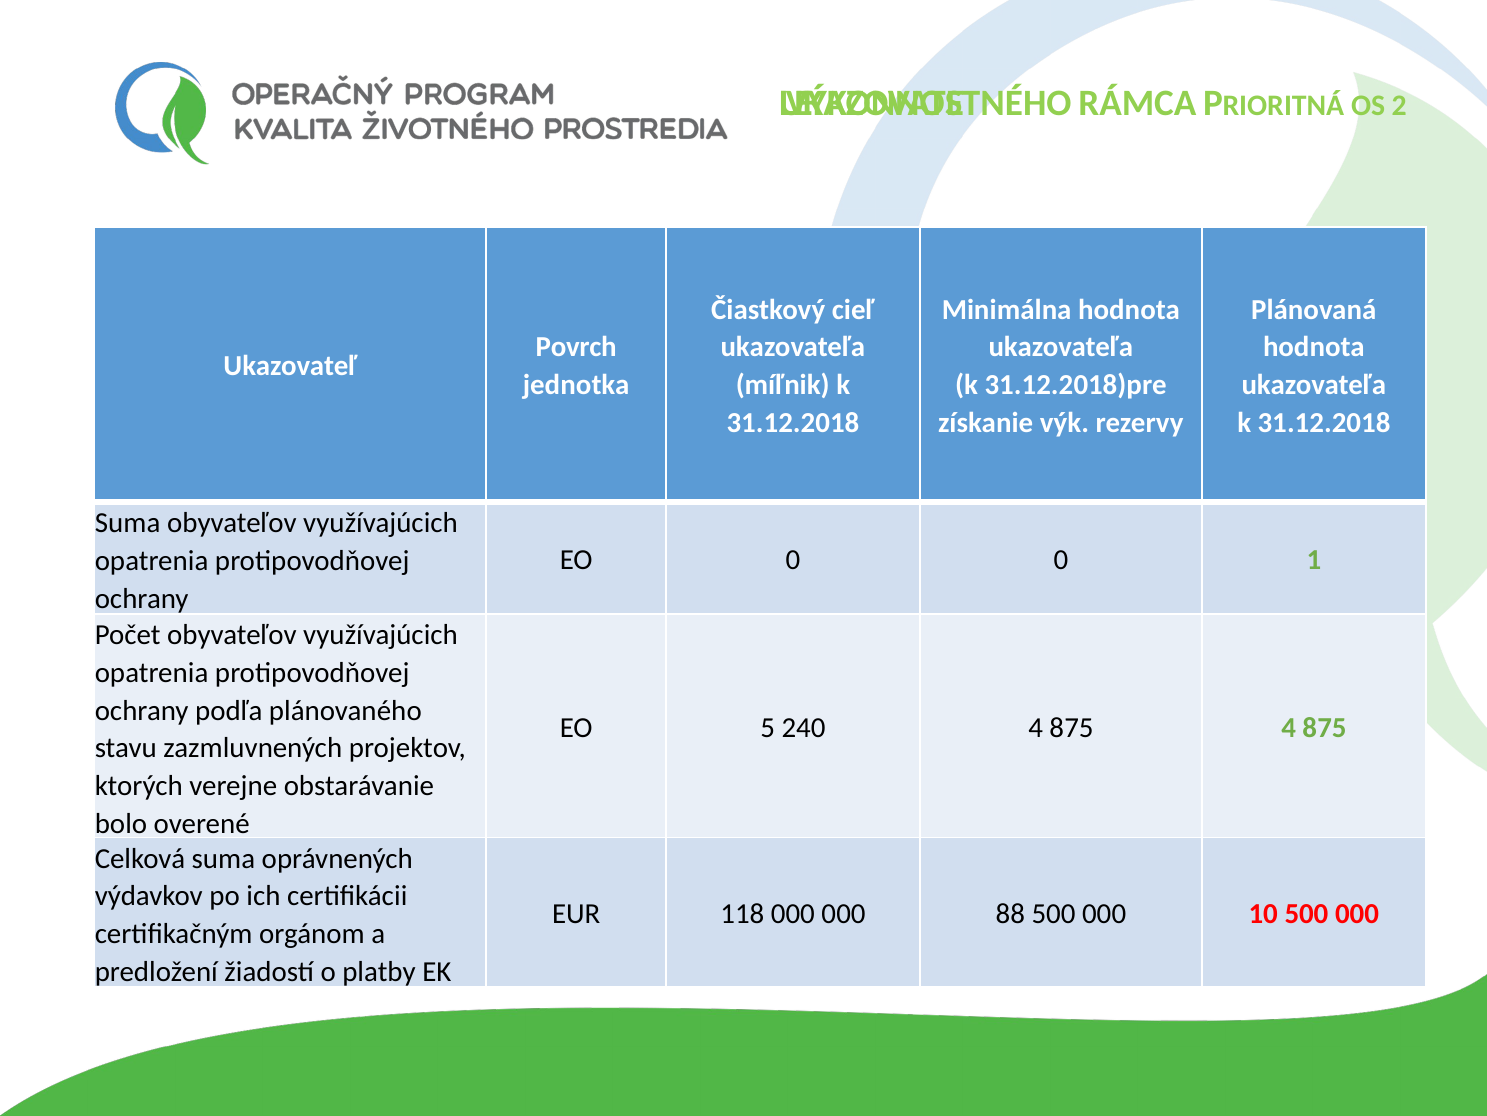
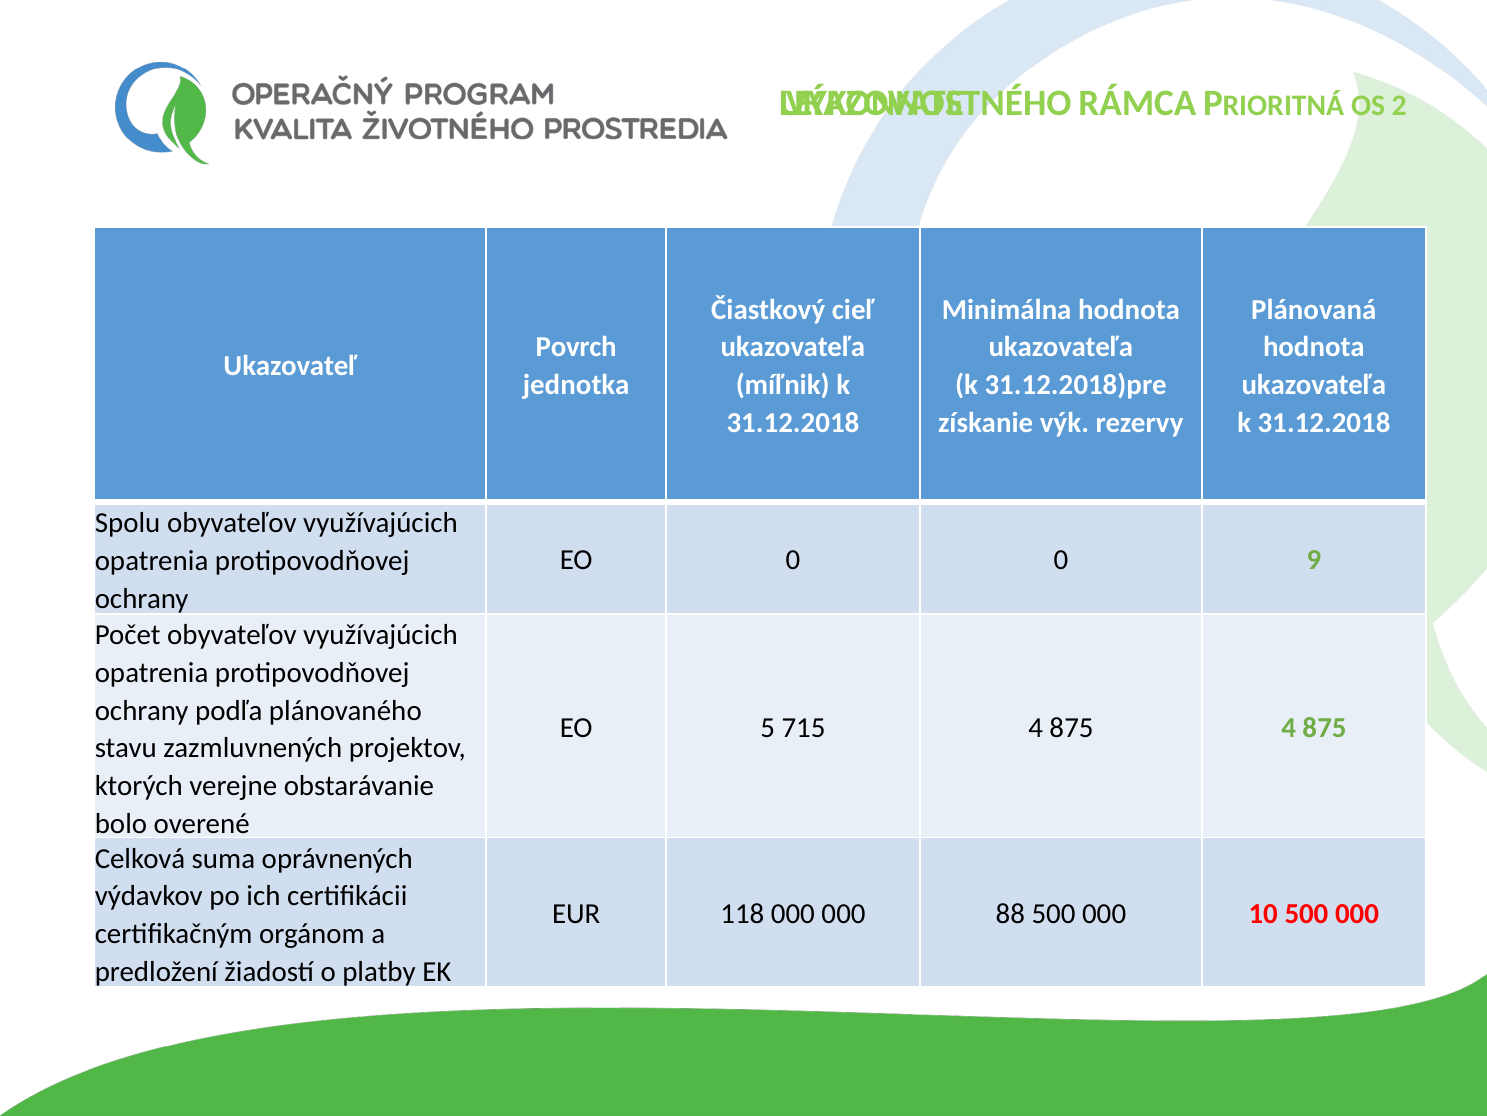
Suma: Suma -> Spolu (128, 523)
1: 1 -> 9 (1314, 560)
240: 240 -> 715 (804, 727)
